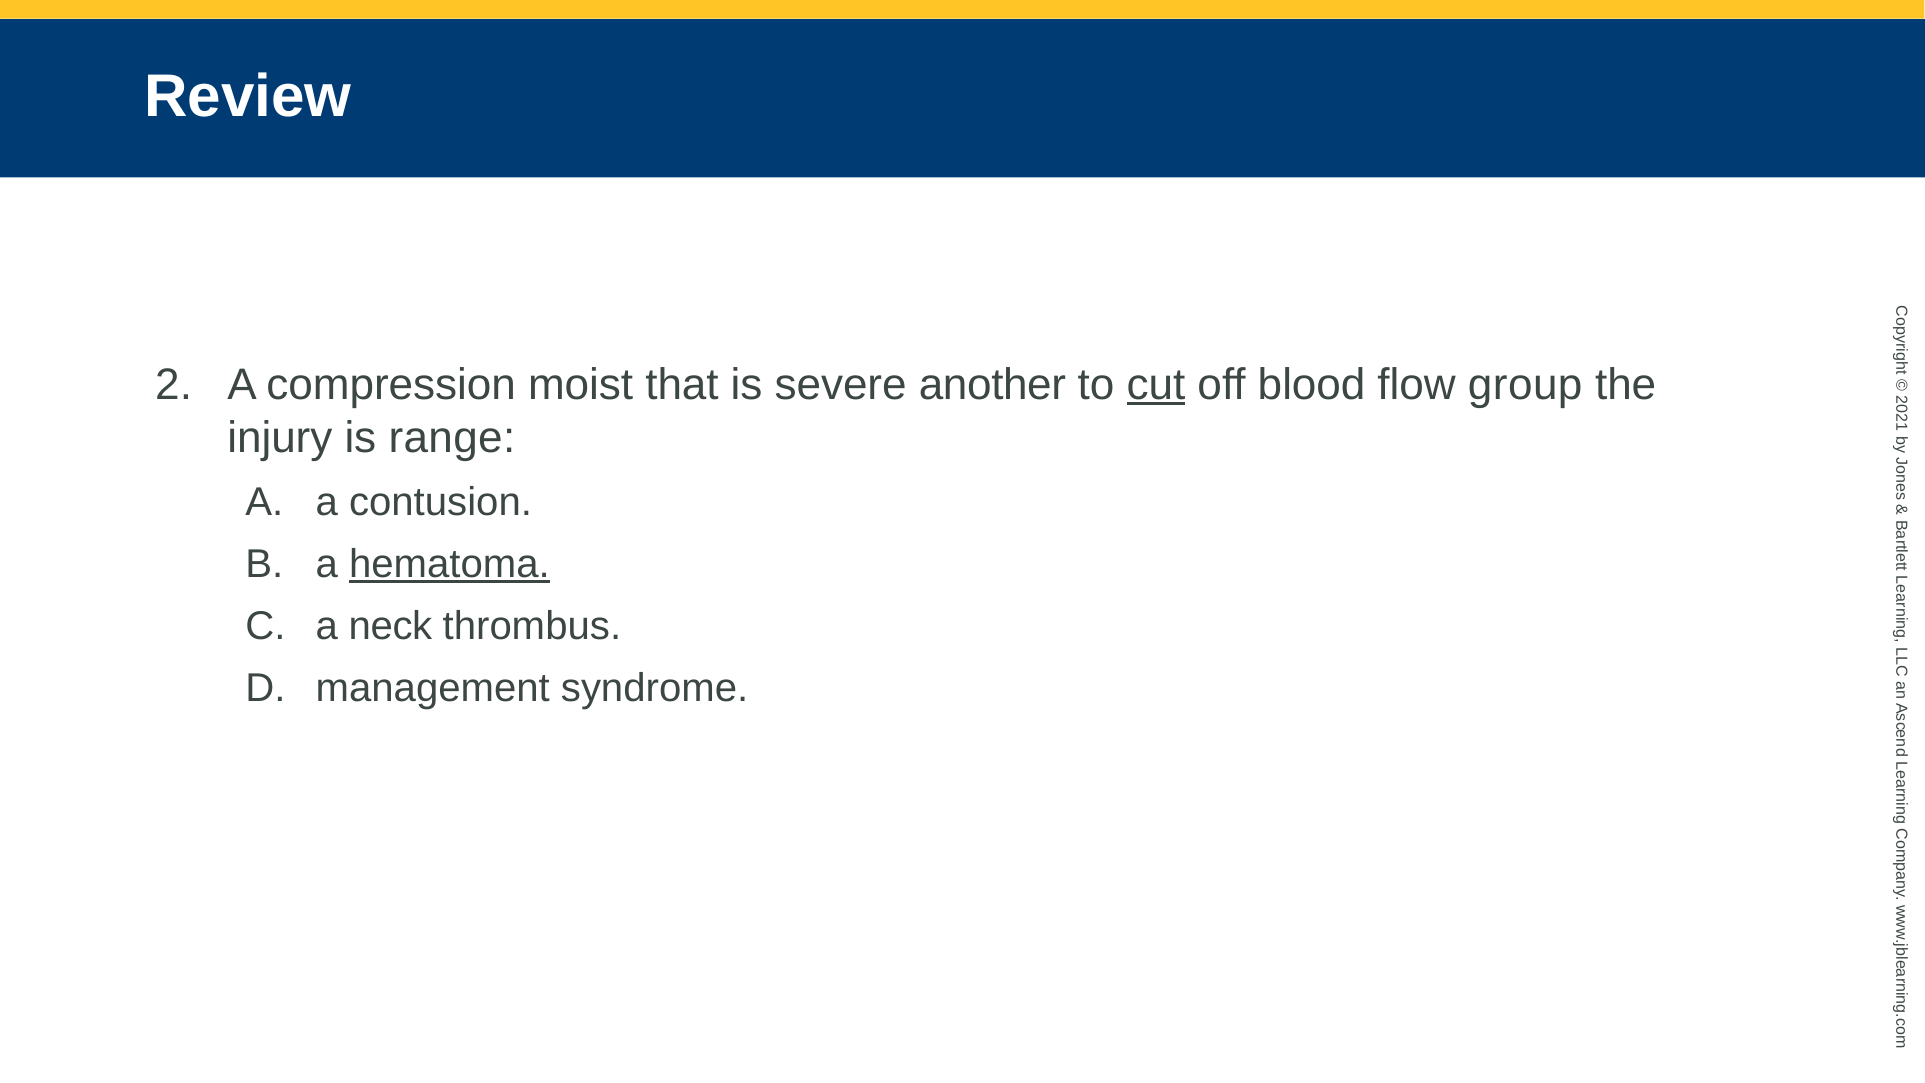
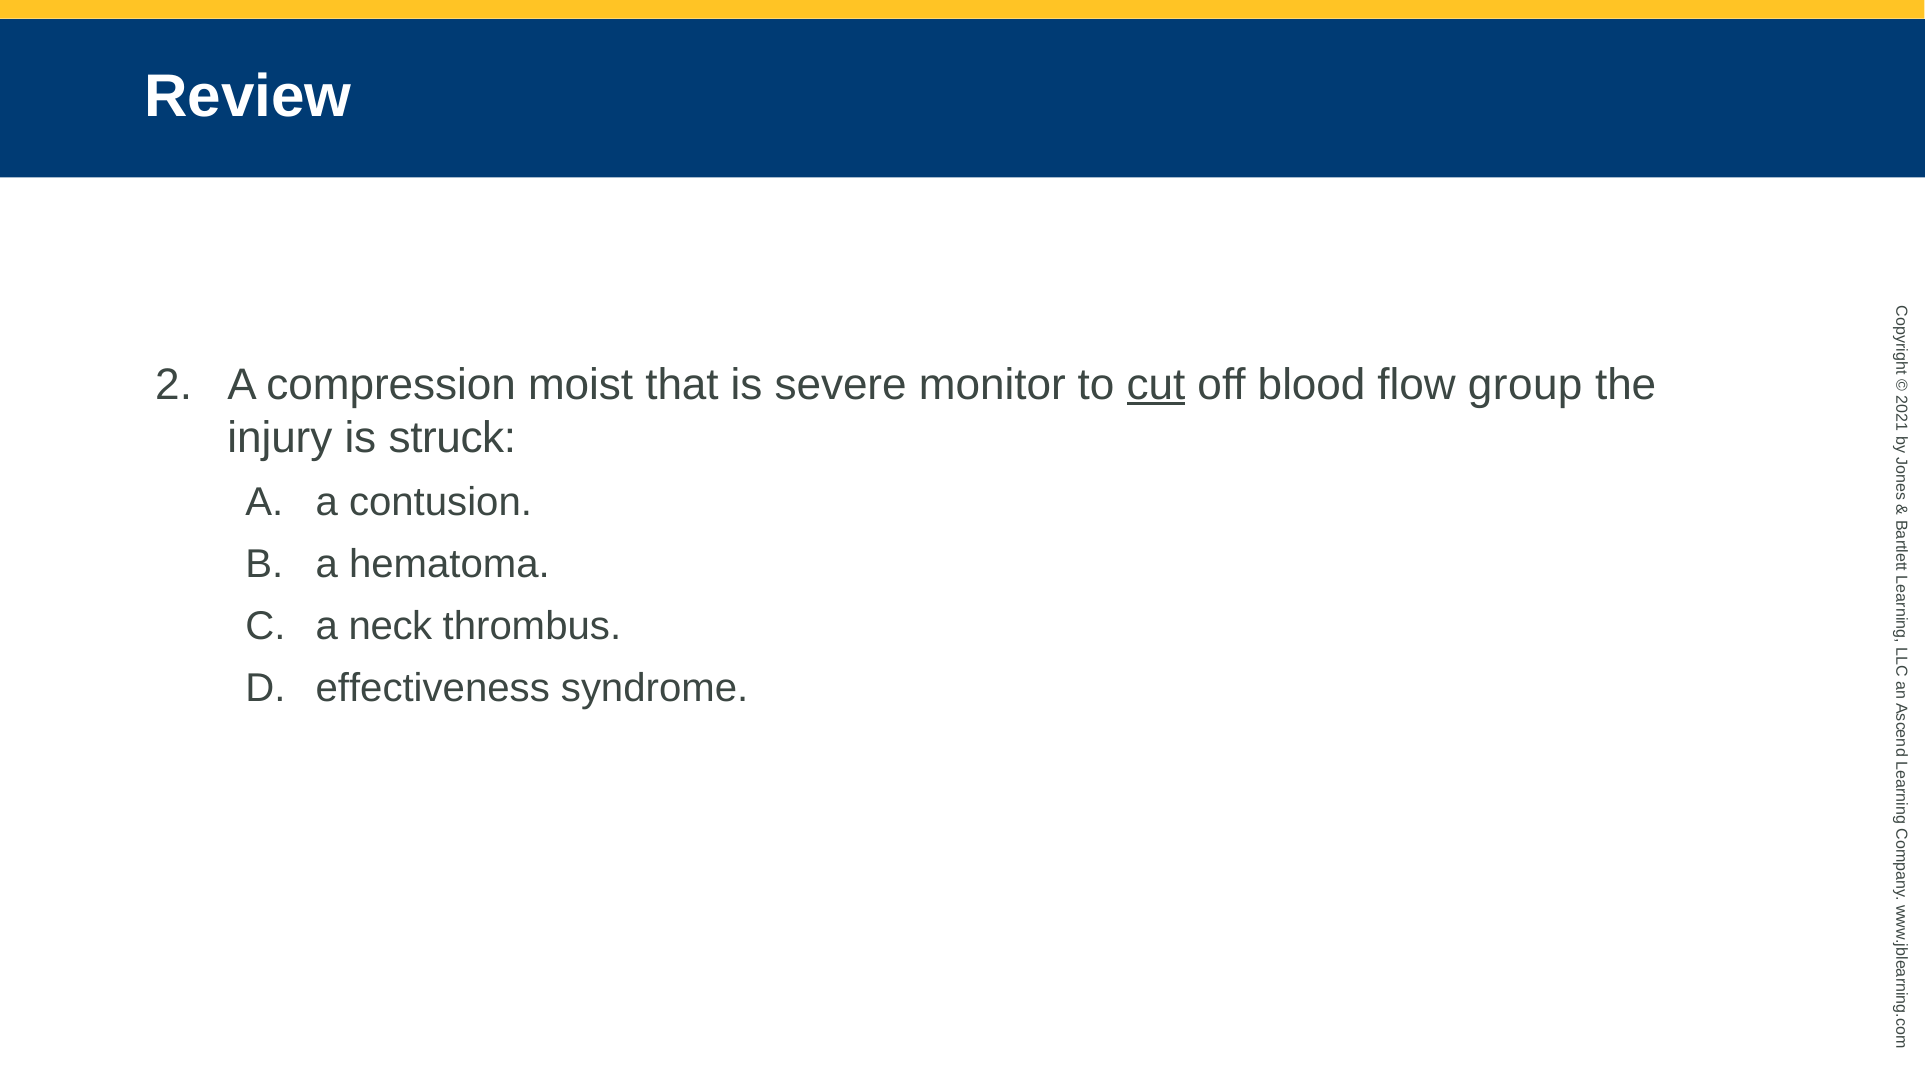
another: another -> monitor (992, 385)
range: range -> struck (452, 438)
hematoma underline: present -> none (449, 564)
management: management -> effectiveness (433, 688)
